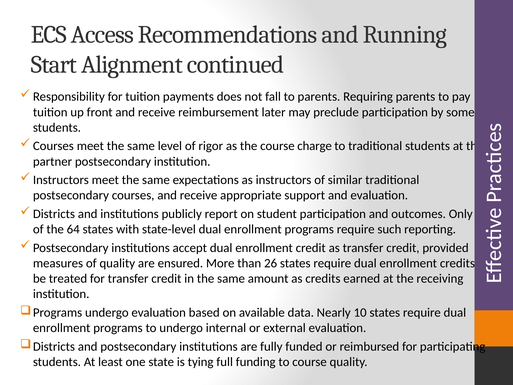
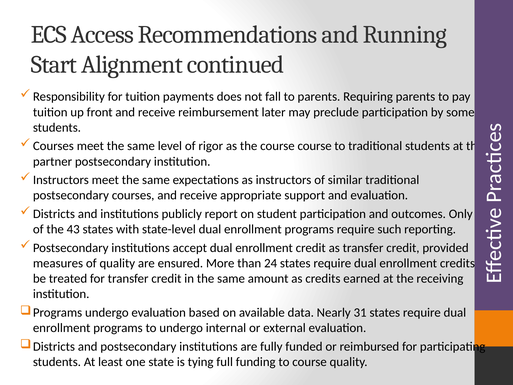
course charge: charge -> course (315, 146)
64: 64 -> 43 (73, 229)
26: 26 -> 24 (271, 263)
10: 10 -> 31 (360, 312)
